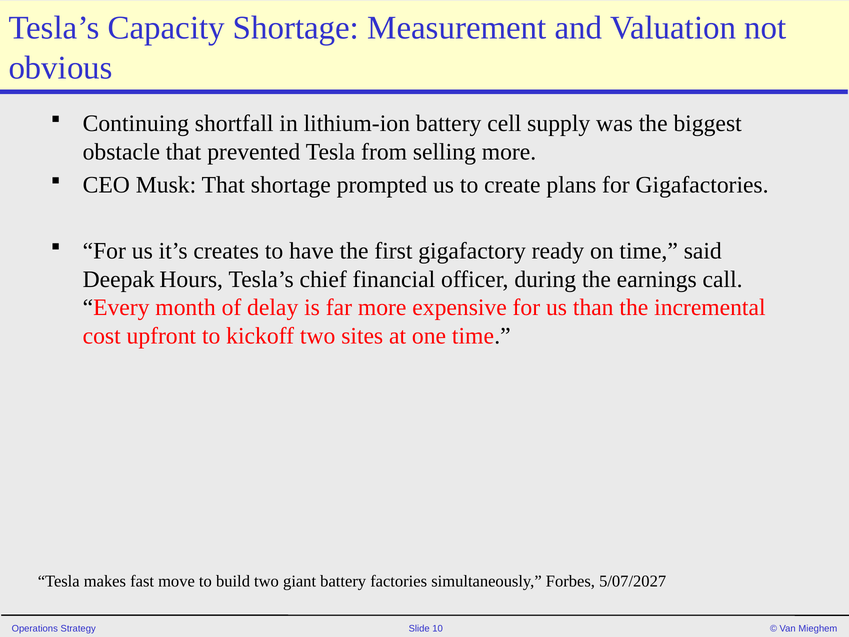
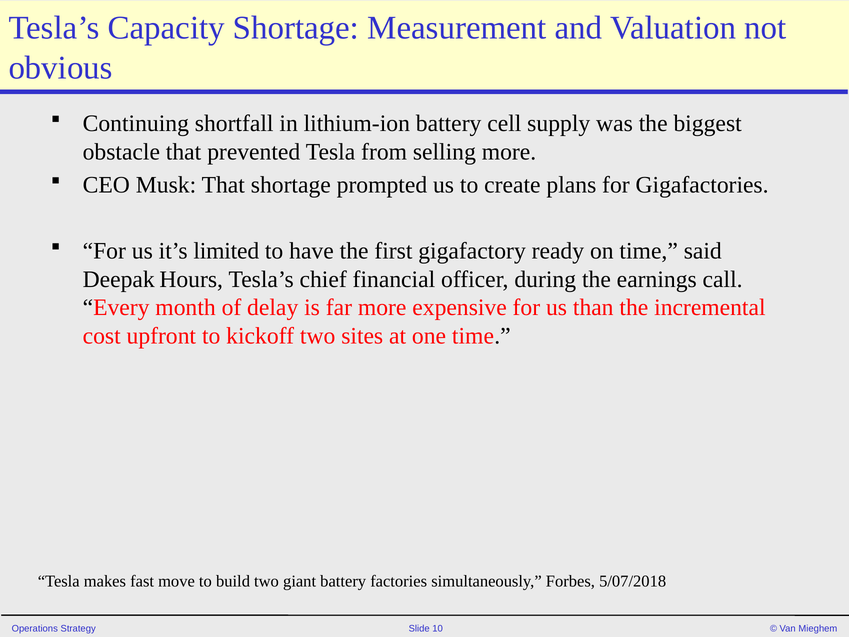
creates: creates -> limited (226, 251)
5/07/2027: 5/07/2027 -> 5/07/2018 (633, 581)
